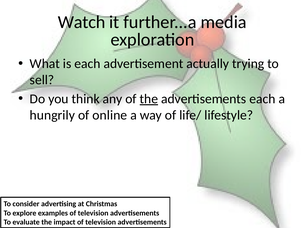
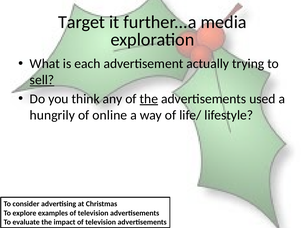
Watch: Watch -> Target (82, 22)
sell underline: none -> present (42, 80)
advertisements each: each -> used (262, 99)
